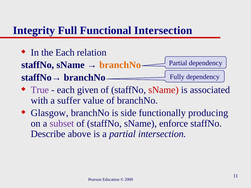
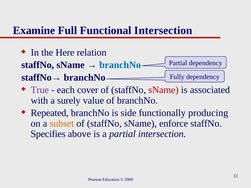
Integrity: Integrity -> Examine (34, 30)
the Each: Each -> Here (65, 53)
branchNo colour: orange -> blue (120, 65)
given: given -> cover (88, 90)
suffer: suffer -> surely (69, 101)
Glasgow: Glasgow -> Repeated (50, 113)
subset colour: purple -> orange (62, 124)
Describe: Describe -> Specifies (48, 134)
